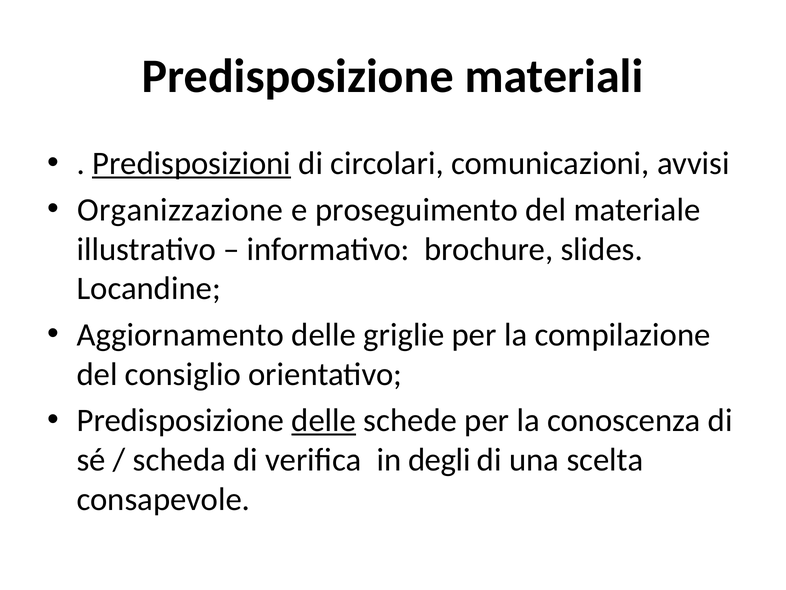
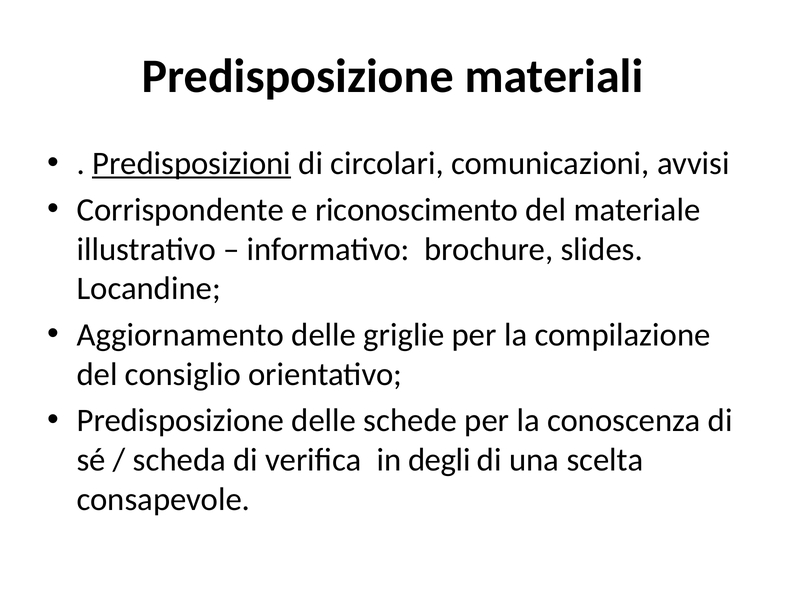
Organizzazione: Organizzazione -> Corrispondente (180, 210)
proseguimento: proseguimento -> riconoscimento (417, 210)
delle underline: present -> none (324, 420)
